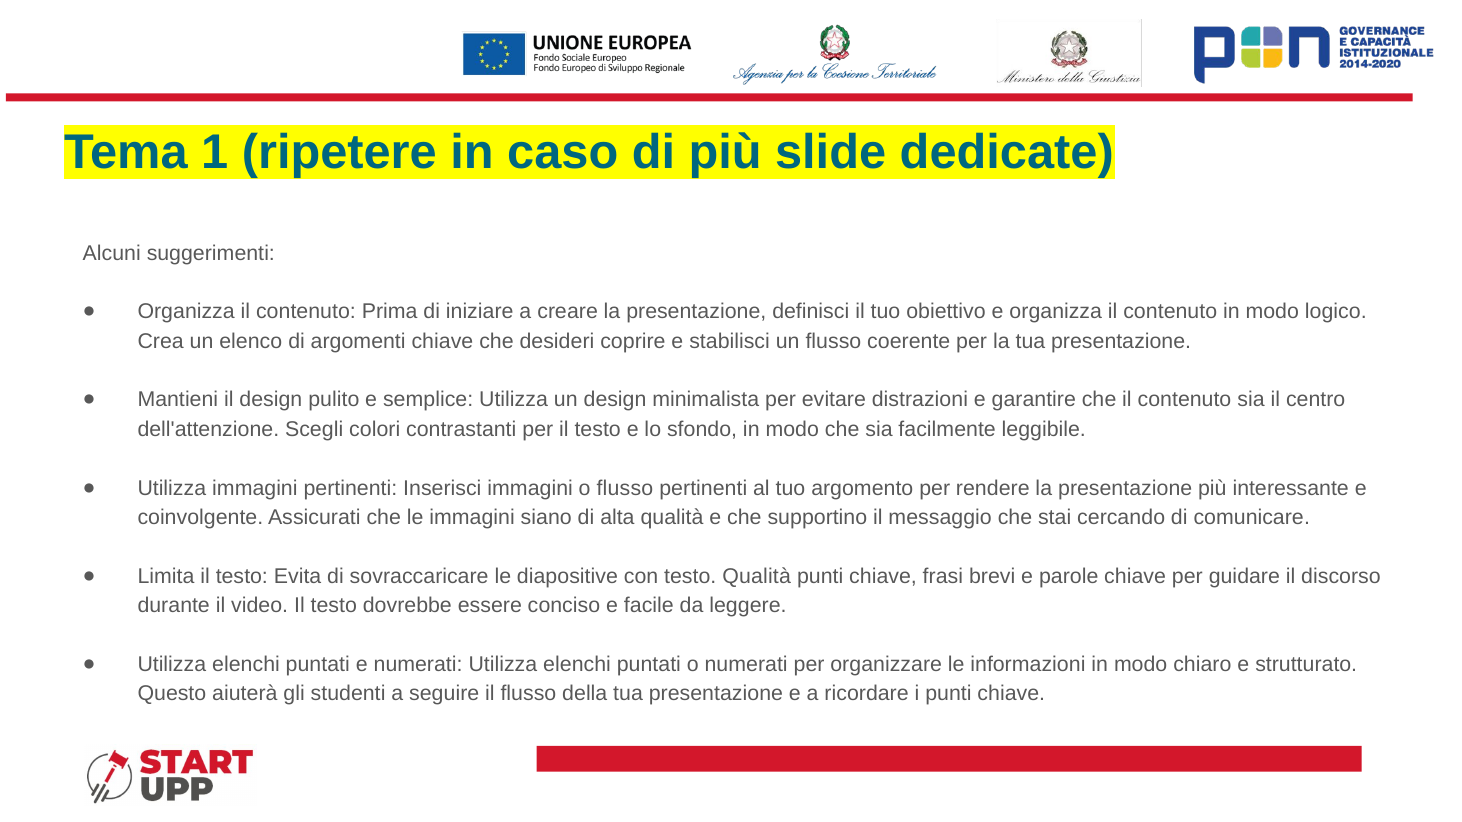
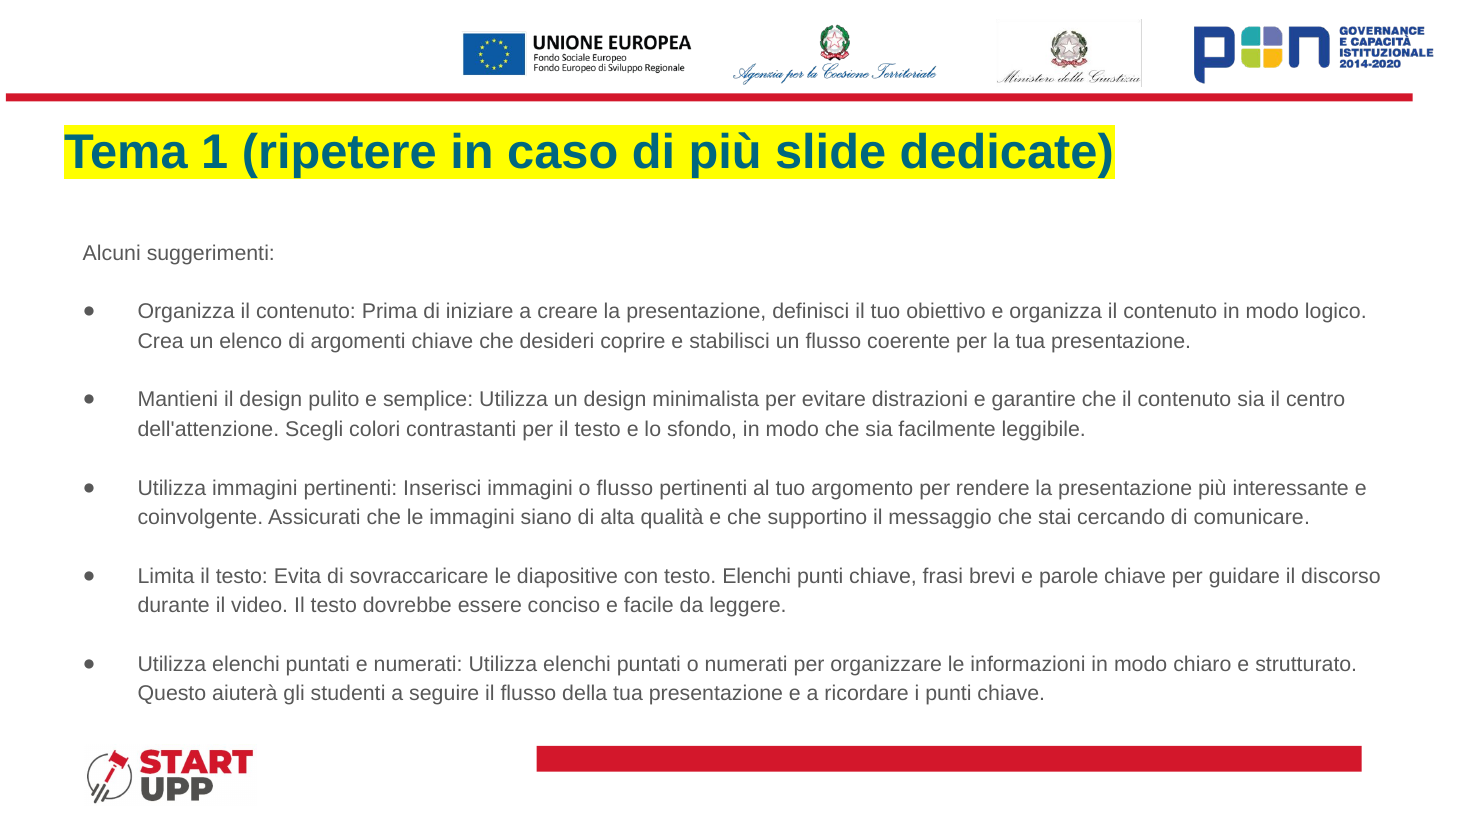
testo Qualità: Qualità -> Elenchi (757, 577)
